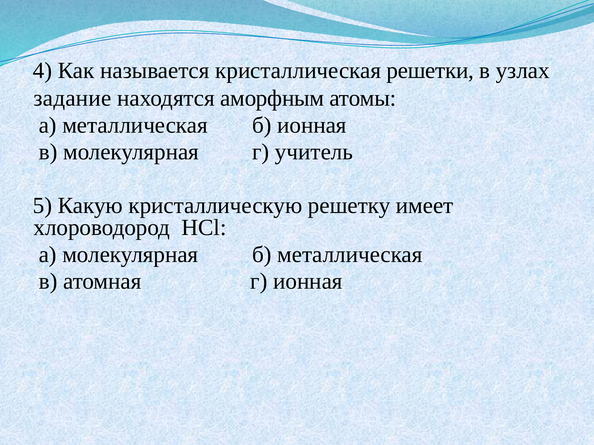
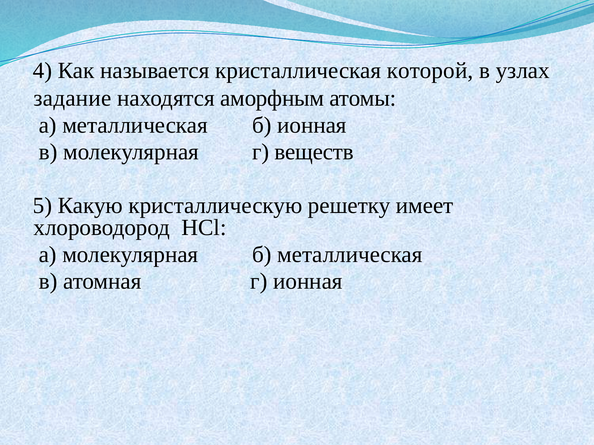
решетки: решетки -> которой (430, 71)
учитель: учитель -> веществ (314, 152)
